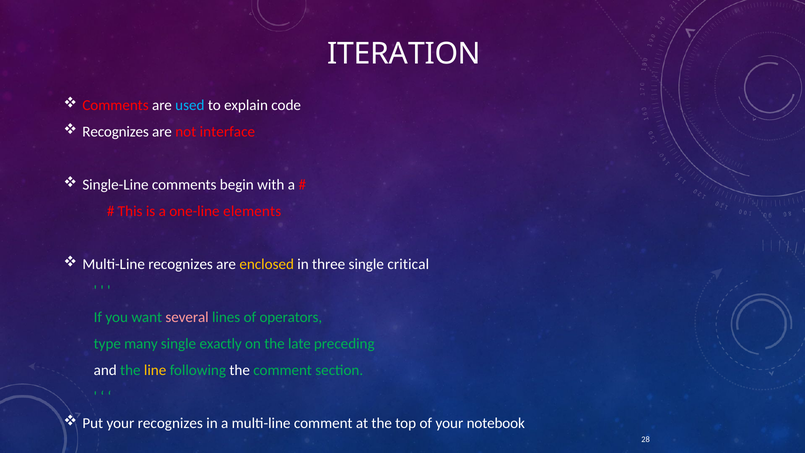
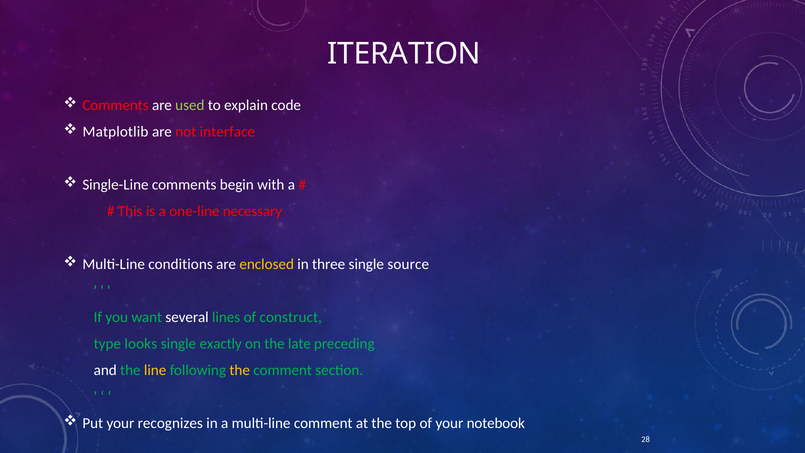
used colour: light blue -> light green (190, 105)
Recognizes: Recognizes -> Matplotlib (115, 132)
elements: elements -> necessary (252, 211)
Multi-Line recognizes: recognizes -> conditions (181, 264)
critical: critical -> source (408, 264)
several colour: pink -> white (187, 317)
operators: operators -> construct (291, 317)
many: many -> looks (141, 344)
the colour: white -> yellow (240, 370)
